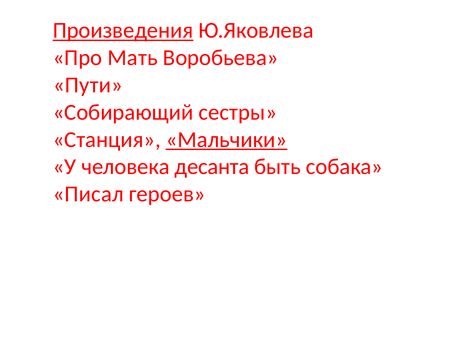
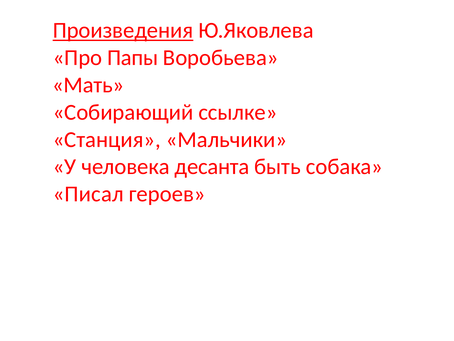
Мать: Мать -> Папы (133, 58)
Пути: Пути -> Мать (88, 85)
сестры: сестры -> ссылке (238, 112)
Мальчики underline: present -> none (227, 139)
